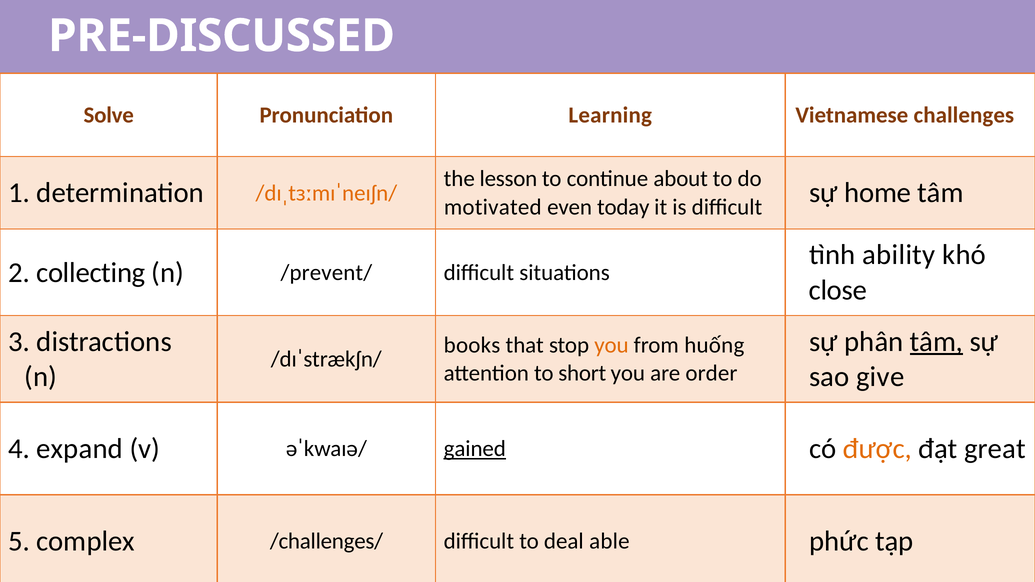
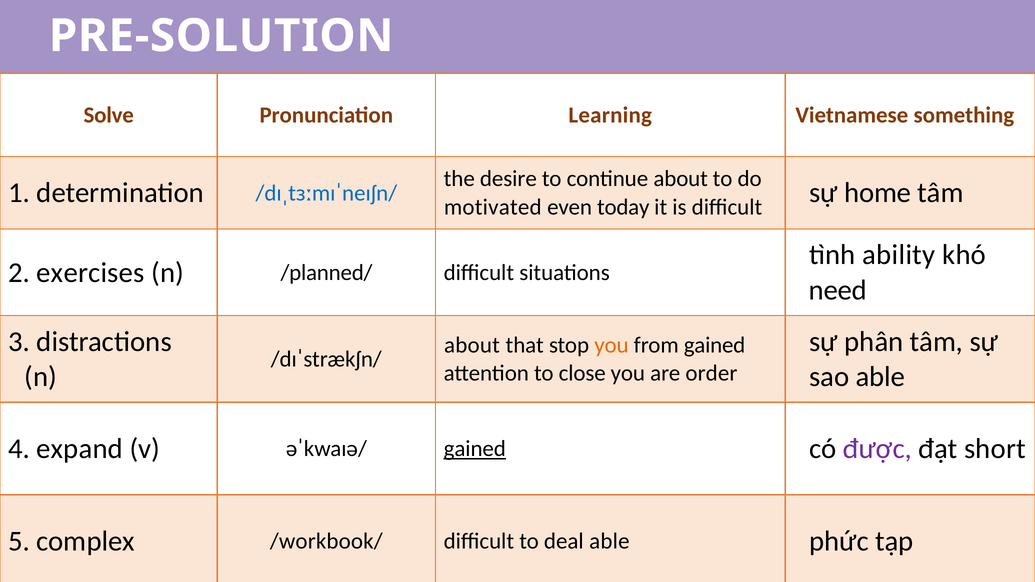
PRE-DISCUSSED: PRE-DISCUSSED -> PRE-SOLUTION (221, 36)
challenges: challenges -> something (964, 115)
lesson: lesson -> desire (508, 179)
/dɪˌtɜːmɪˈneɪʃn/ colour: orange -> blue (326, 193)
collecting: collecting -> exercises (91, 273)
/prevent/: /prevent/ -> /planned/ (327, 273)
close: close -> need (838, 290)
tâm underline: present -> none (936, 342)
books: books -> about (472, 345)
from huống: huống -> gained (715, 345)
short: short -> close (582, 373)
sao give: give -> able (880, 377)
được colour: orange -> purple (877, 449)
great: great -> short (995, 449)
/challenges/: /challenges/ -> /workbook/ (326, 542)
